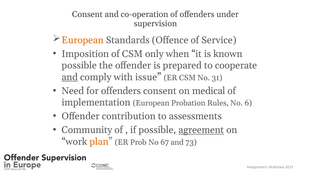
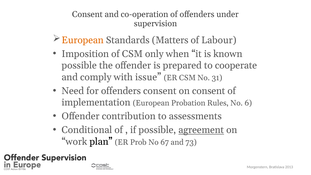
Offence: Offence -> Matters (170, 40)
Service: Service -> Labour (219, 40)
and underline: present -> none (70, 77)
on medical: medical -> consent (209, 91)
Community: Community -> Conditional (87, 130)
plan colour: orange -> black (101, 142)
